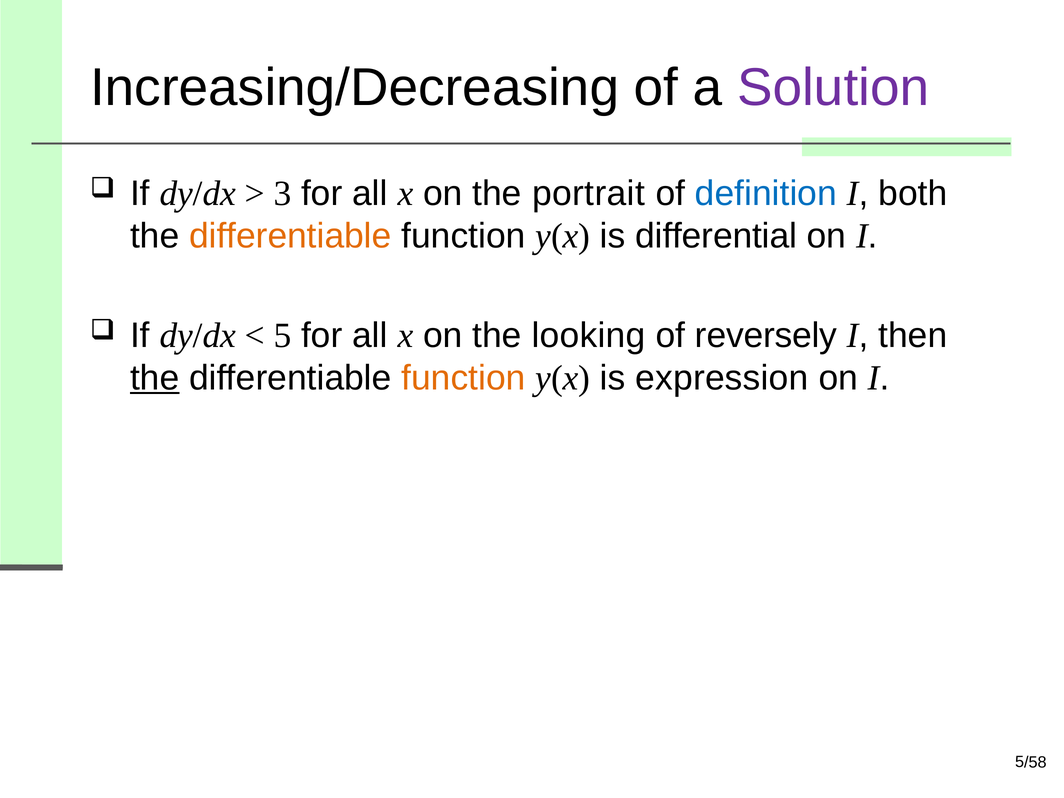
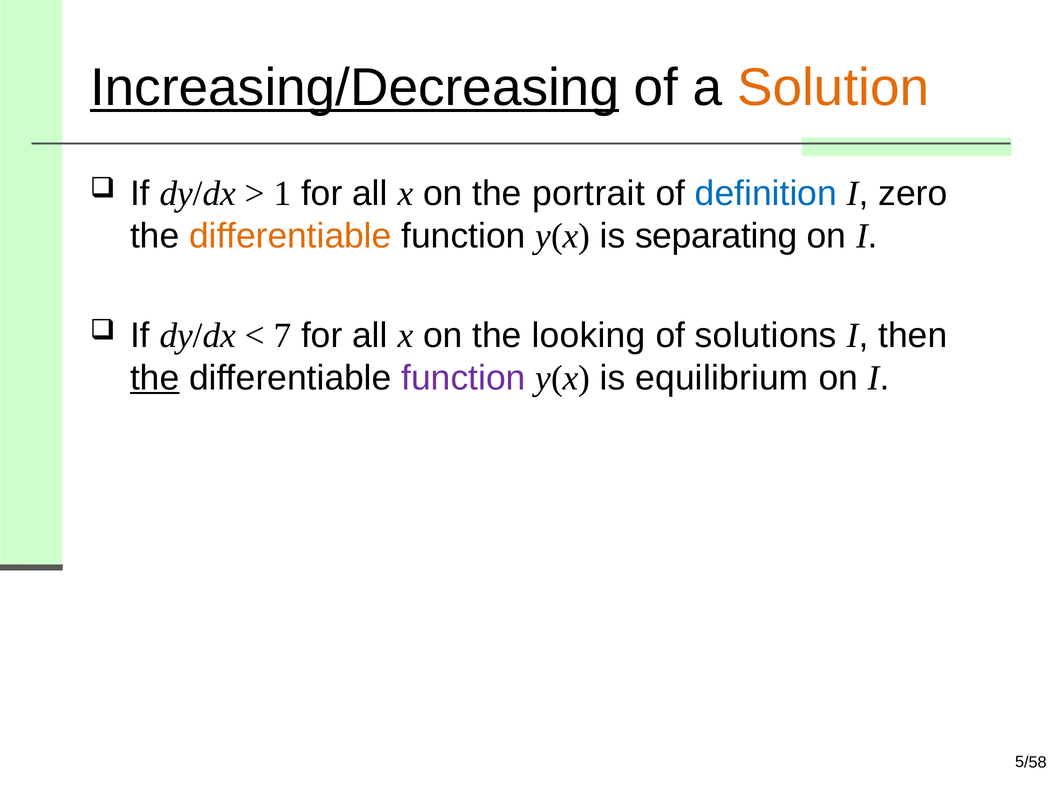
Increasing/Decreasing underline: none -> present (355, 88)
Solution colour: purple -> orange (833, 88)
3: 3 -> 1 (282, 193)
both: both -> zero (913, 193)
differential: differential -> separating (716, 236)
5: 5 -> 7 (282, 335)
reversely: reversely -> solutions (766, 335)
function colour: orange -> purple (463, 378)
expression: expression -> equilibrium (722, 378)
